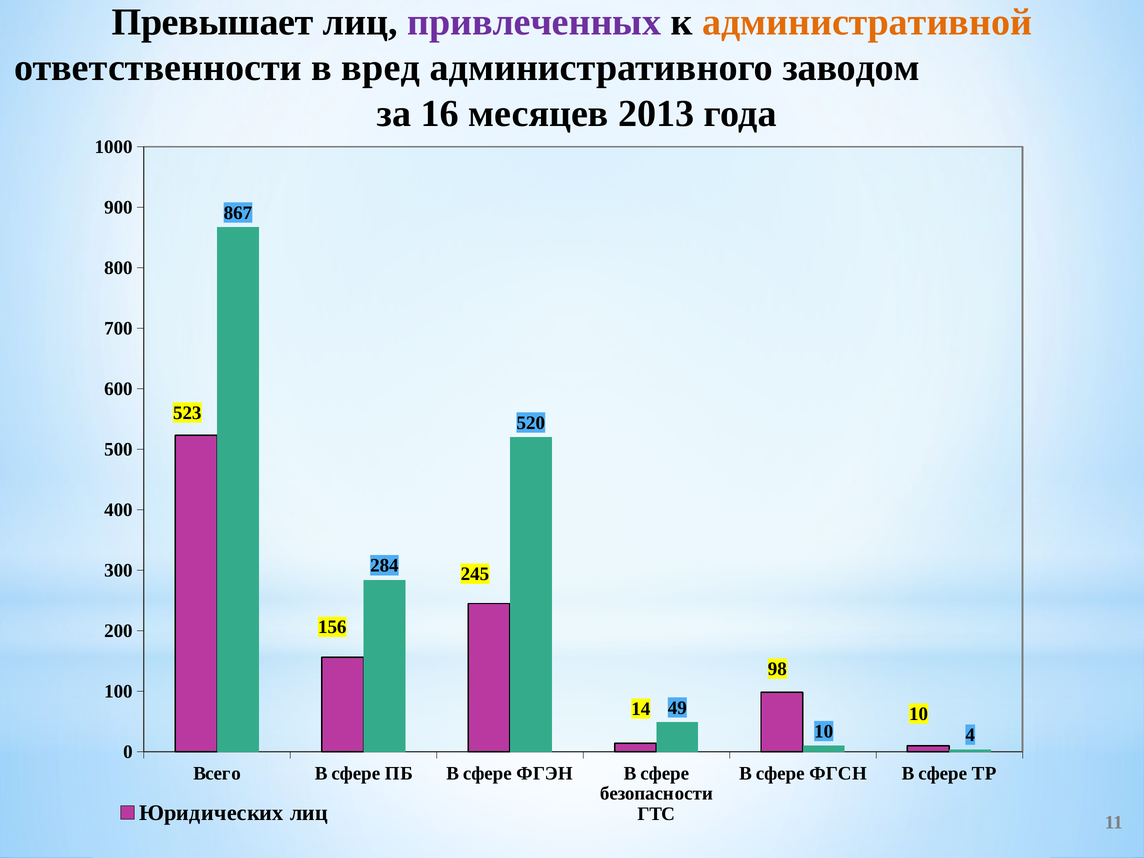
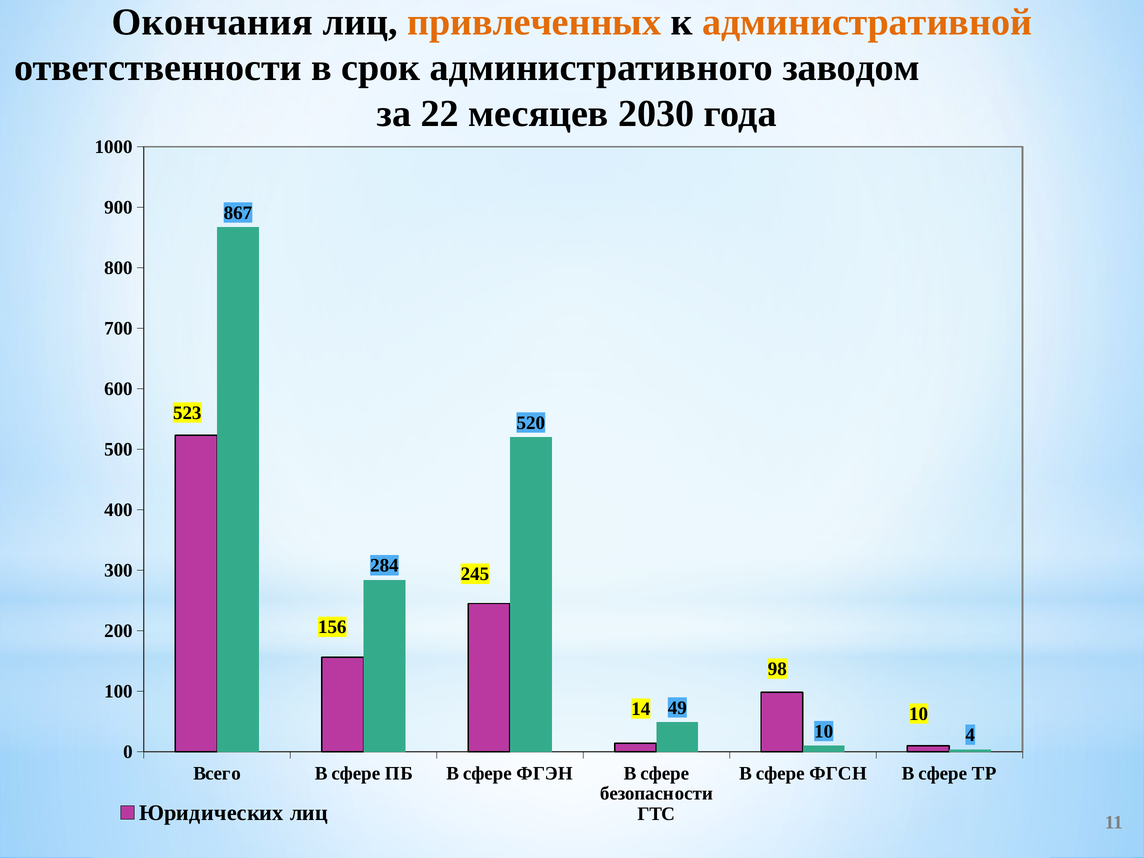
Превышает: Превышает -> Окончания (212, 22)
привлеченных colour: purple -> orange (534, 22)
вред: вред -> срок (381, 68)
16: 16 -> 22 (440, 114)
2013: 2013 -> 2030 (656, 114)
